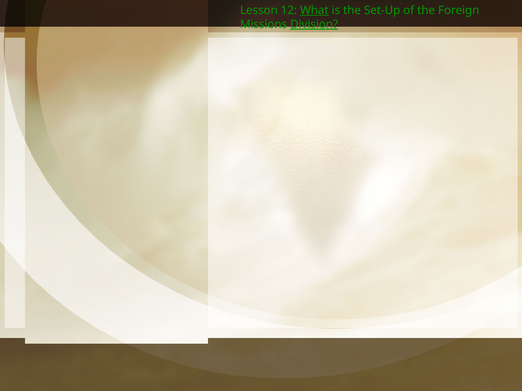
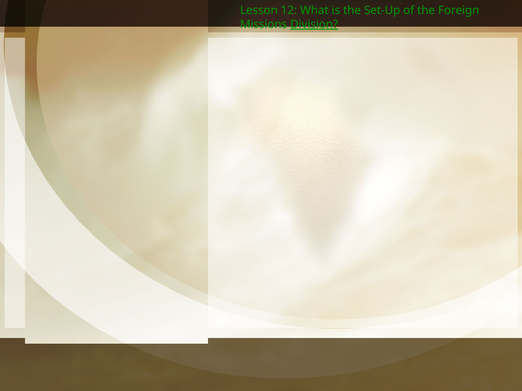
What underline: present -> none (314, 10)
